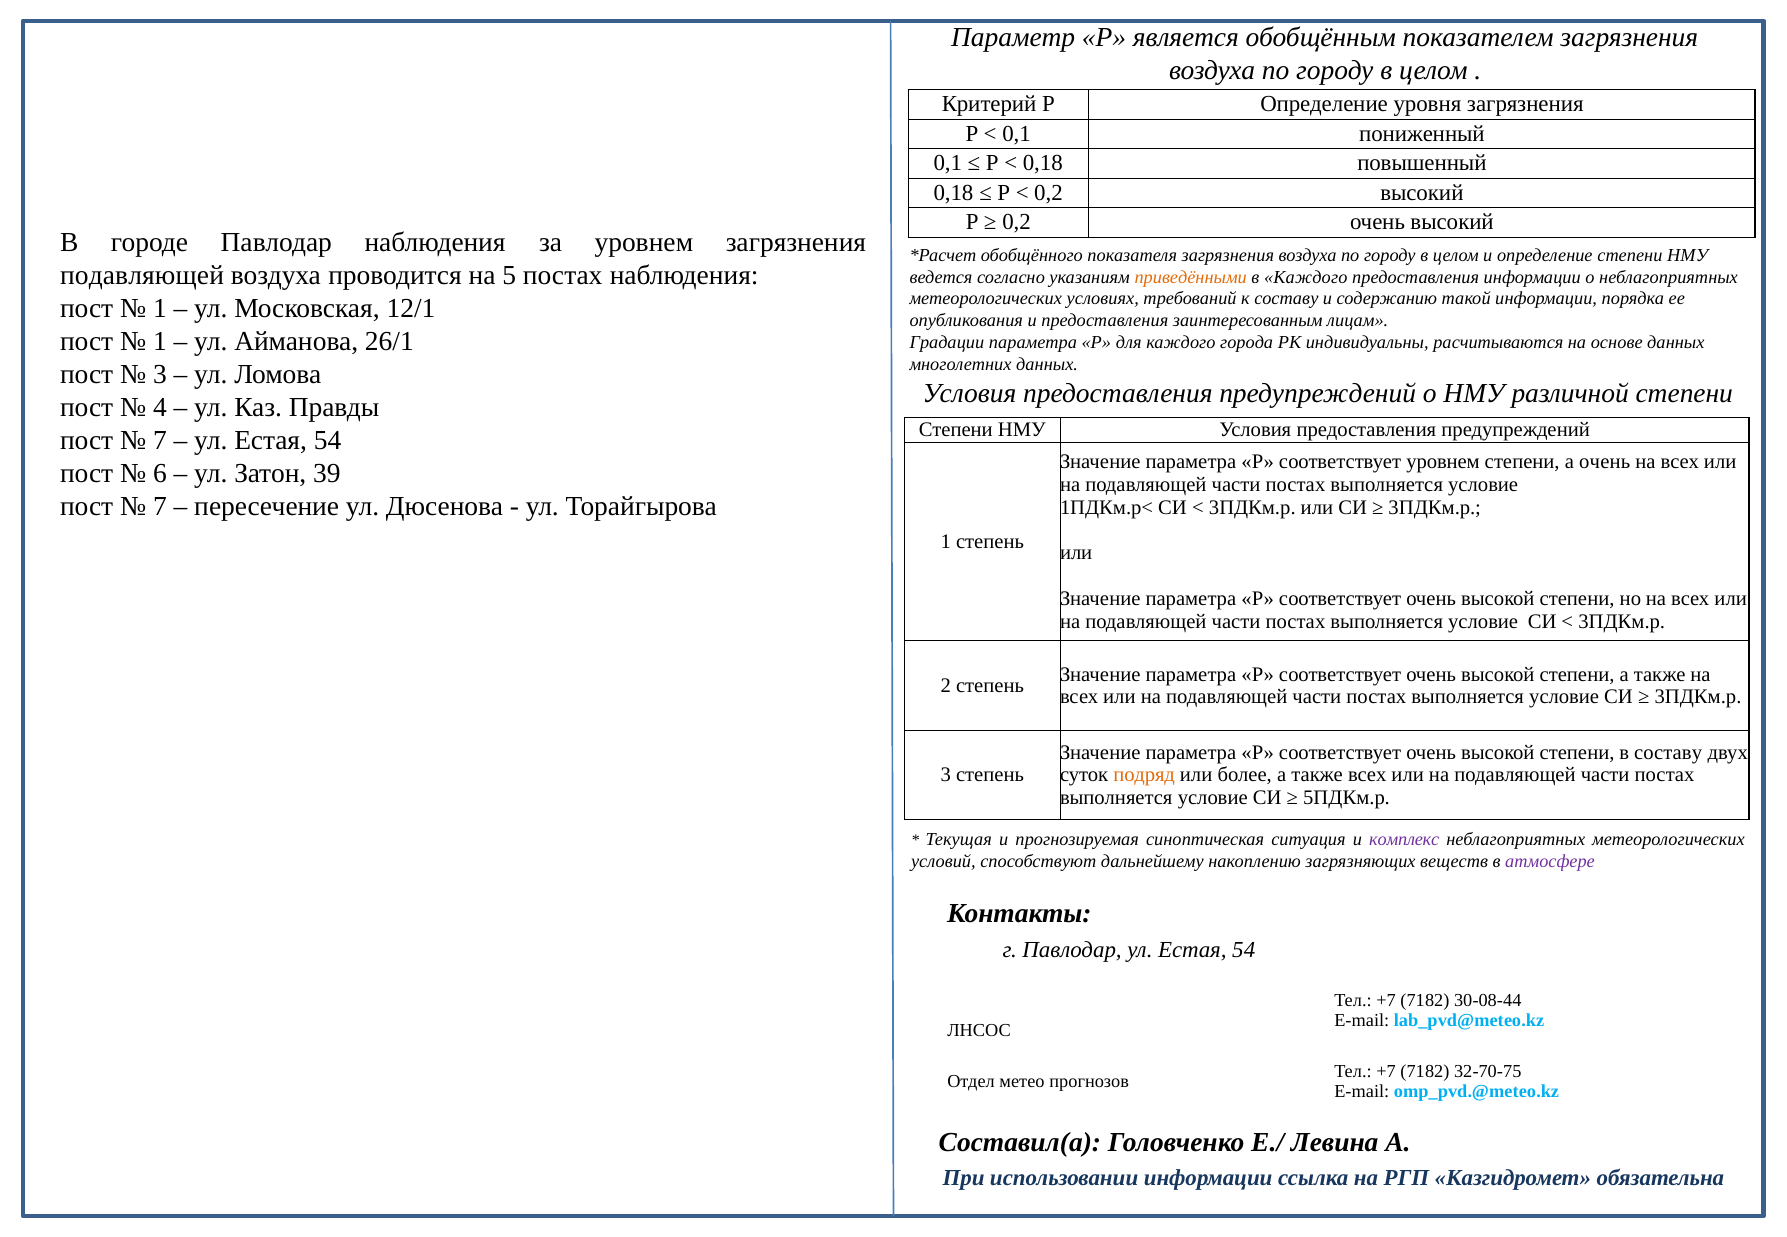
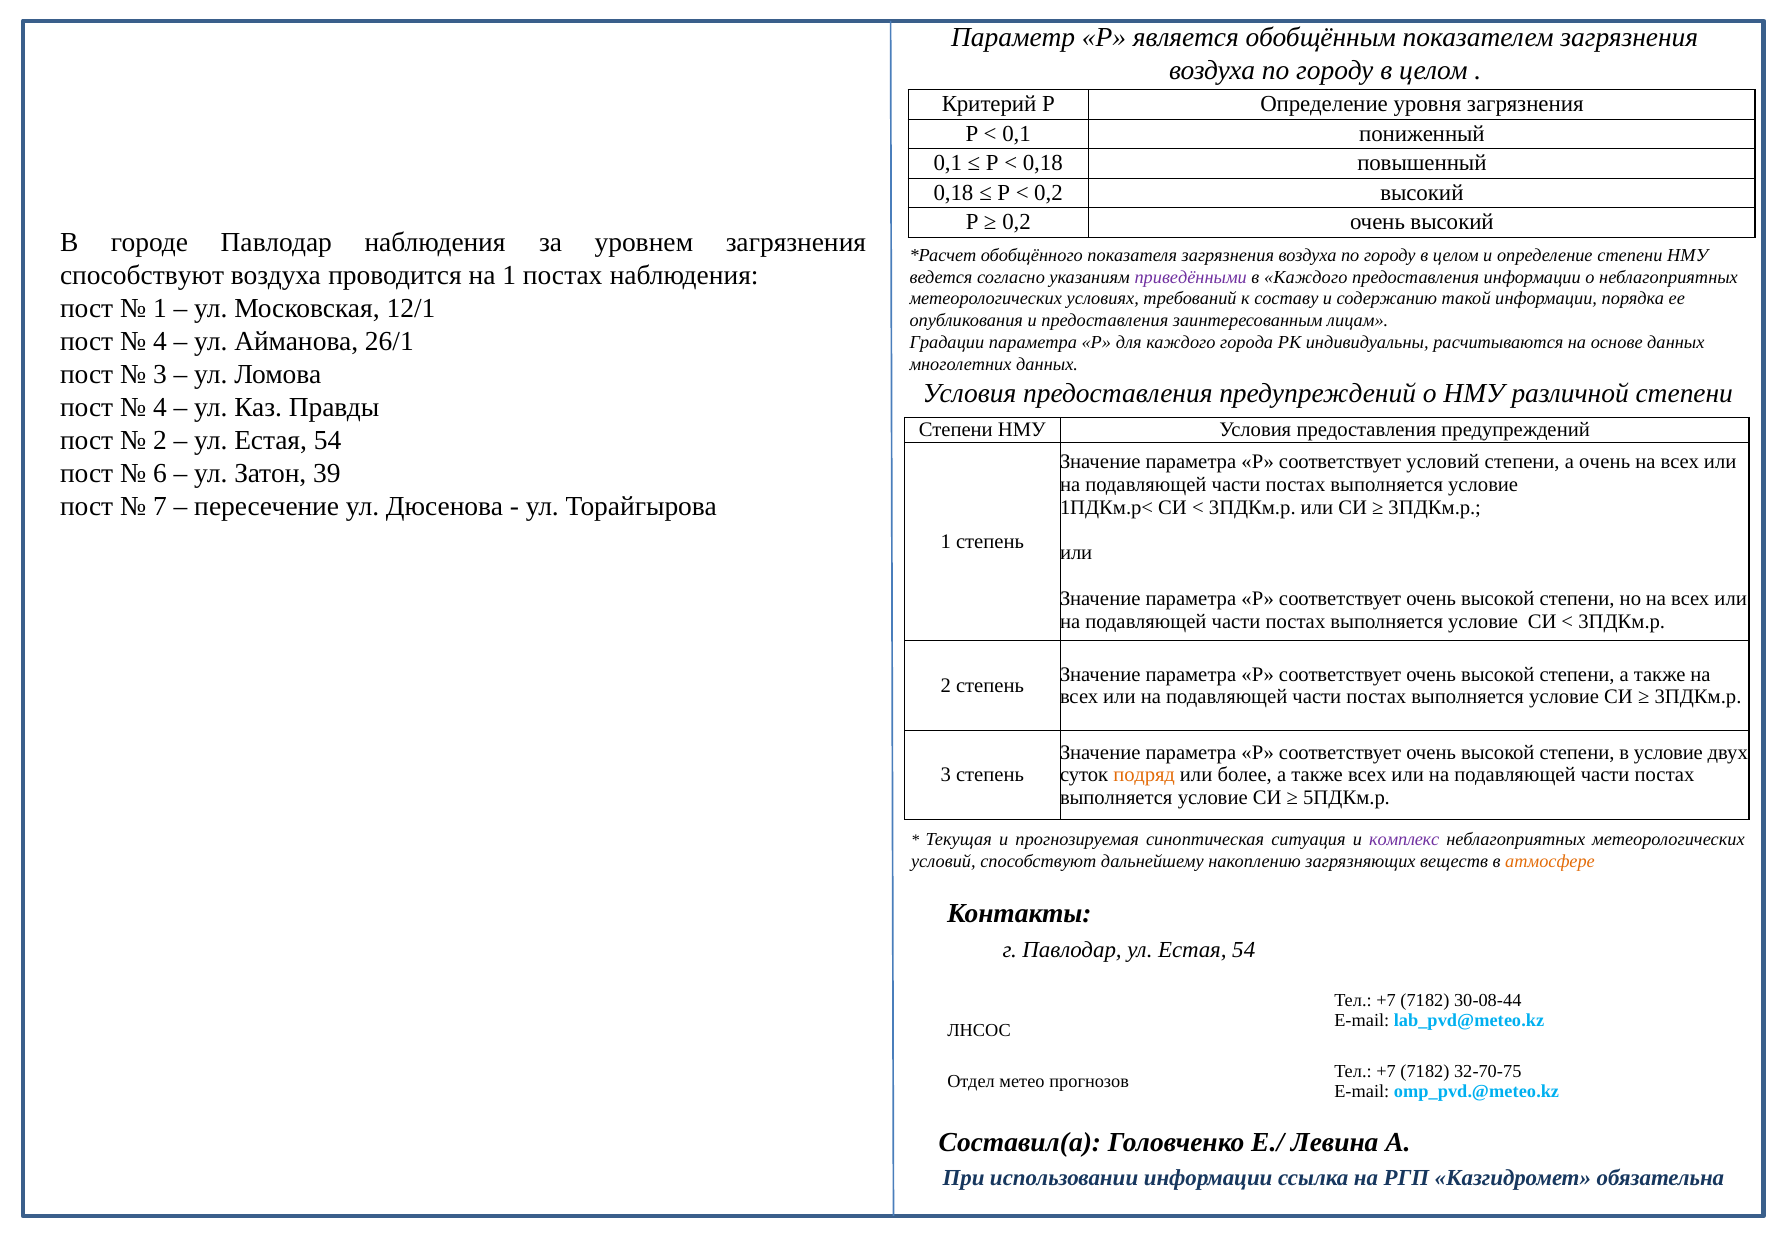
подавляющей: подавляющей -> способствуют (142, 275)
на 5: 5 -> 1 (509, 275)
приведёнными colour: orange -> purple (1191, 277)
1: 1 -> 4 (160, 341)
7: 7 -> 2 (160, 440)
соответствует уровнем: уровнем -> условий (1443, 462)
в составу: составу -> условие (1668, 752)
атмосфере colour: purple -> orange (1550, 862)
